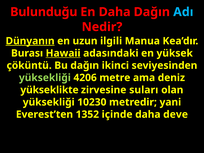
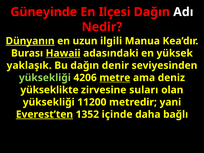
Bulunduğu: Bulunduğu -> Güneyinde (44, 12)
En Daha: Daha -> Ilçesi (115, 12)
Adı colour: light blue -> white (183, 12)
çöküntü: çöküntü -> yaklaşık (29, 65)
ikinci: ikinci -> denir (115, 65)
metre underline: none -> present (115, 78)
10230: 10230 -> 11200 (92, 102)
Everest’ten underline: none -> present (44, 114)
deve: deve -> bağlı (176, 114)
